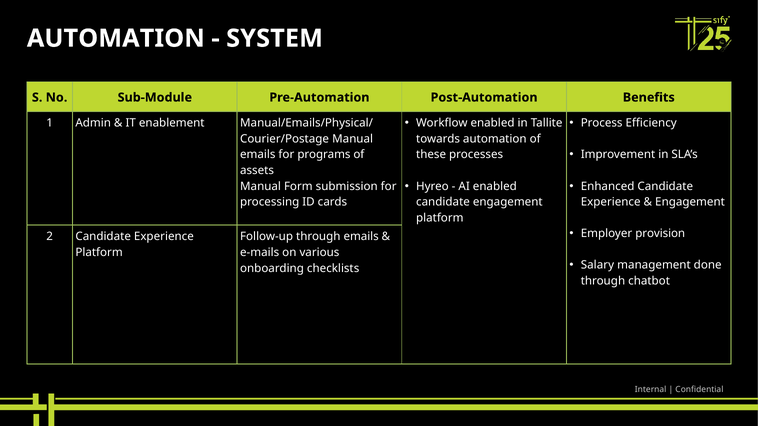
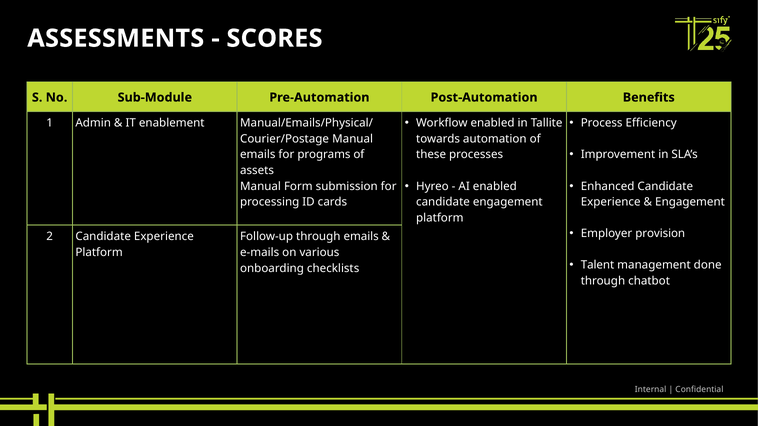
AUTOMATION: AUTOMATION -> ASSESSMENTS (116, 38)
SYSTEM: SYSTEM -> SCORES (274, 38)
Salary: Salary -> Talent (598, 265)
